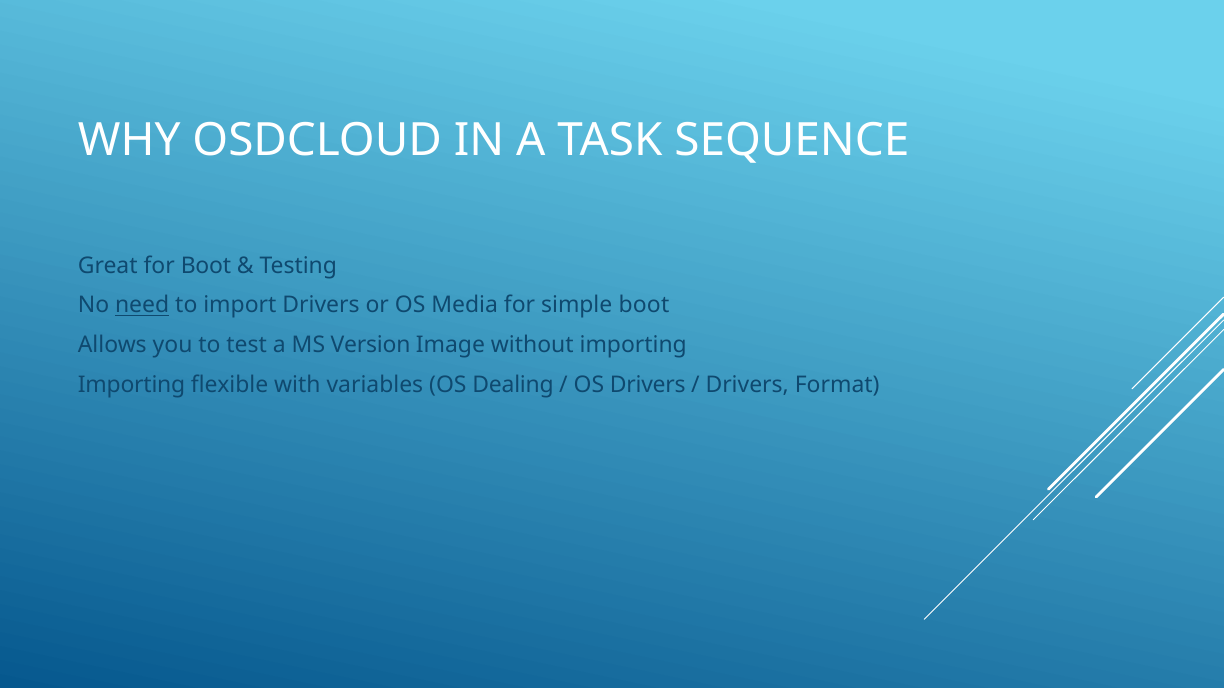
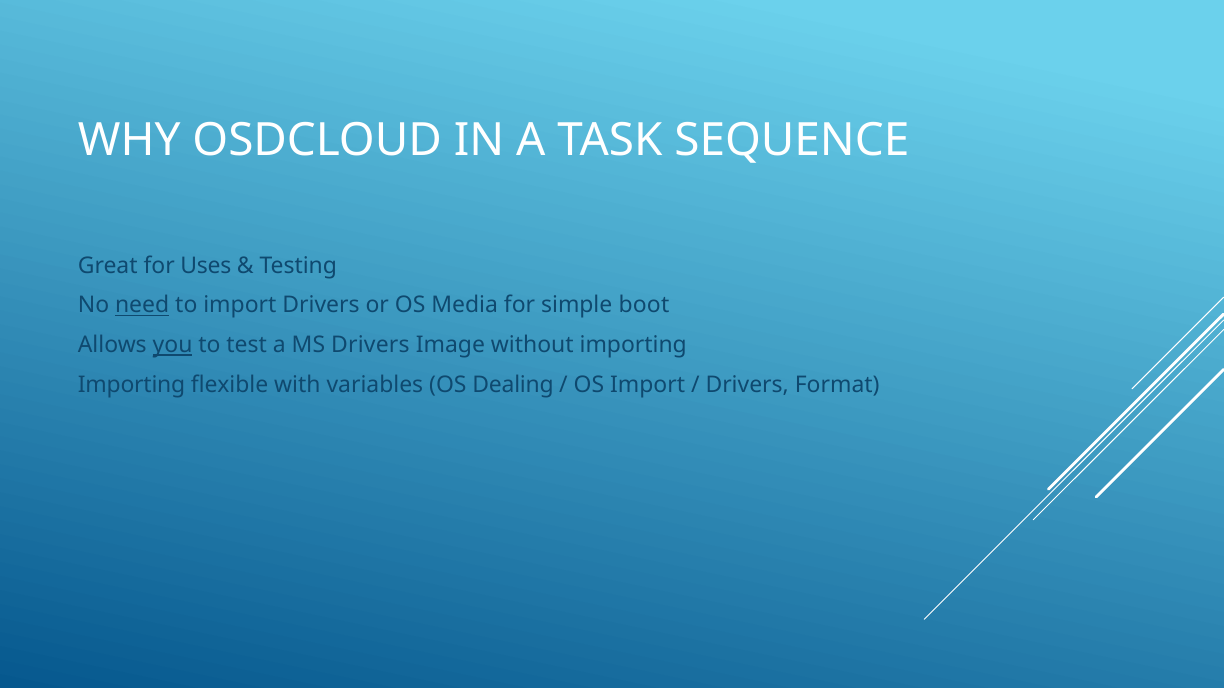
for Boot: Boot -> Uses (206, 266)
you underline: none -> present (173, 345)
MS Version: Version -> Drivers (370, 345)
OS Drivers: Drivers -> Import (648, 385)
